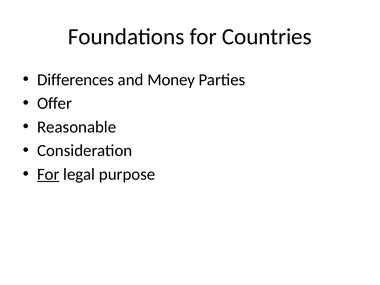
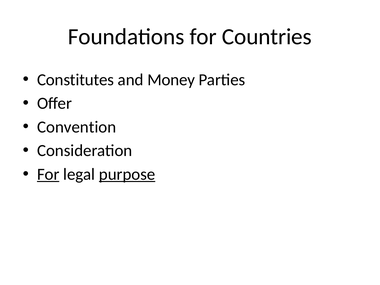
Differences: Differences -> Constitutes (76, 80)
Reasonable: Reasonable -> Convention (77, 127)
purpose underline: none -> present (127, 174)
